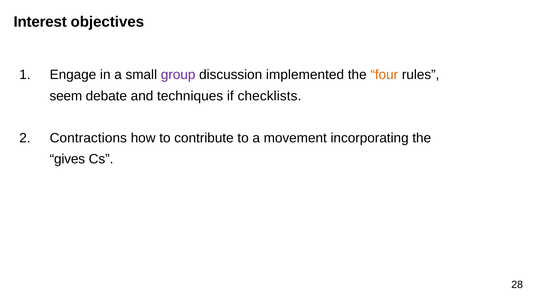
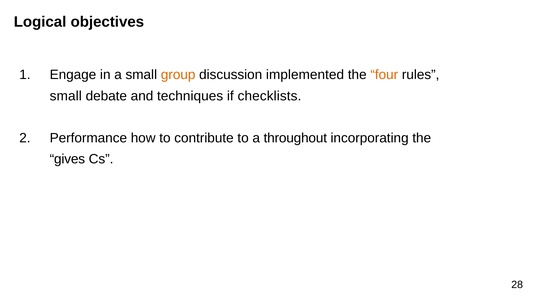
Interest: Interest -> Logical (40, 22)
group colour: purple -> orange (178, 75)
seem: seem -> small (66, 96)
Contractions: Contractions -> Performance (88, 138)
movement: movement -> throughout (295, 138)
